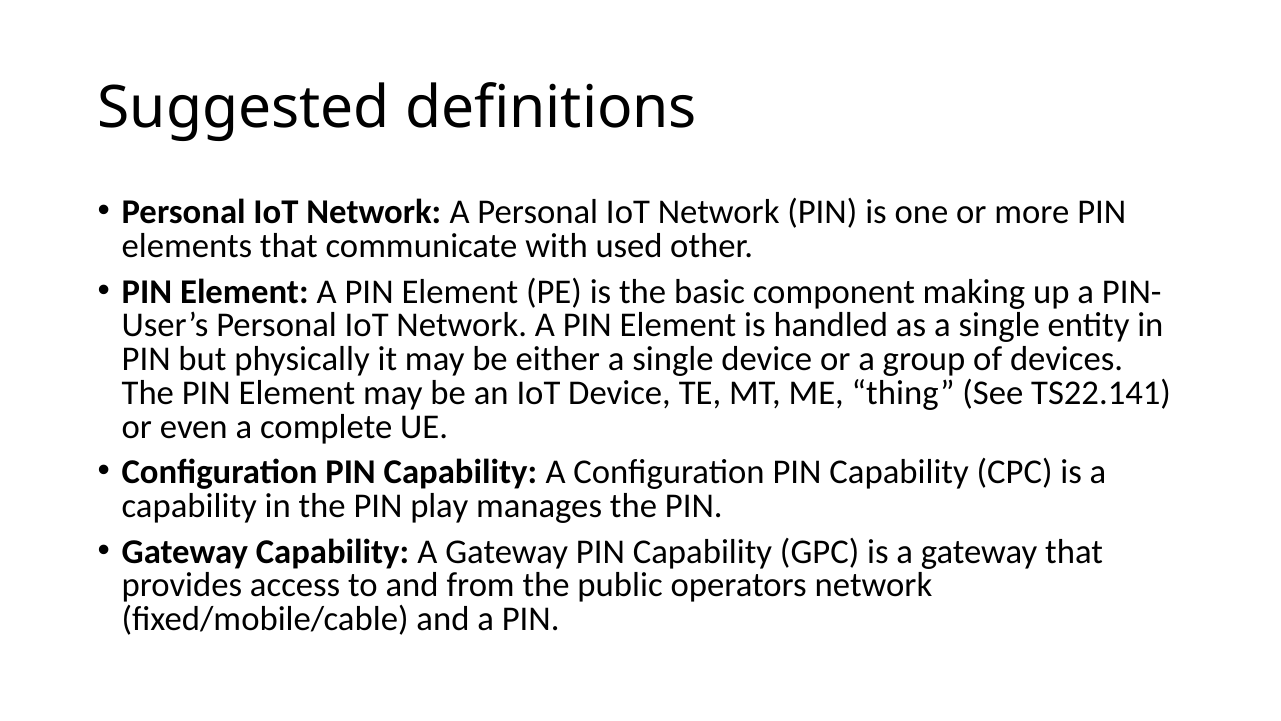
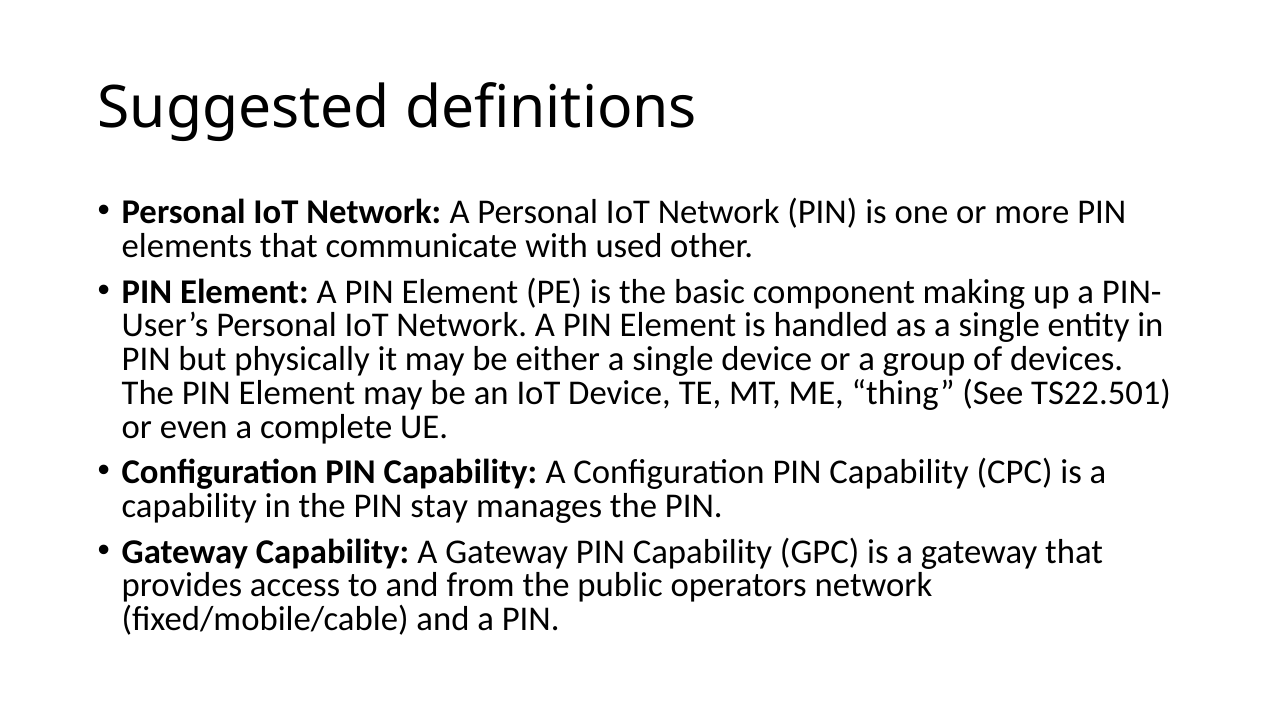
TS22.141: TS22.141 -> TS22.501 (1101, 393)
play: play -> stay (439, 506)
